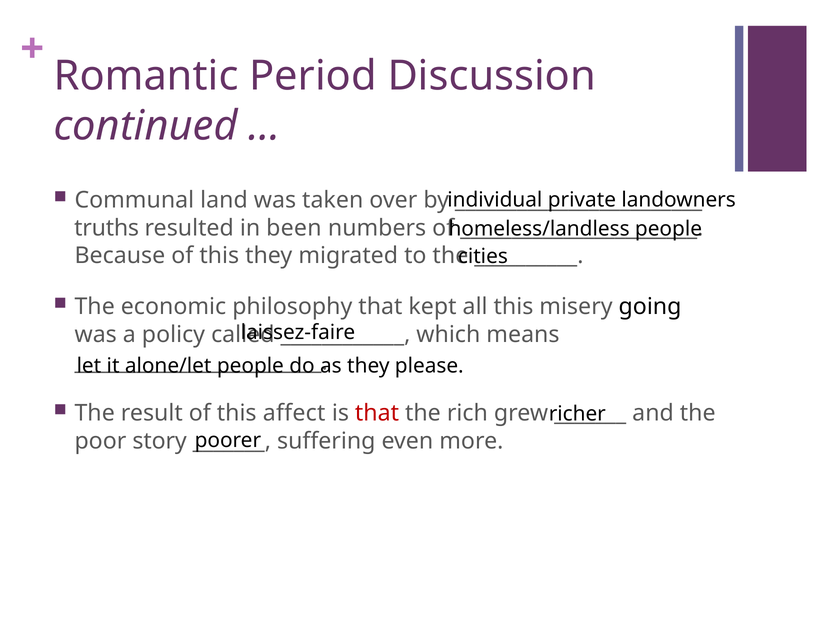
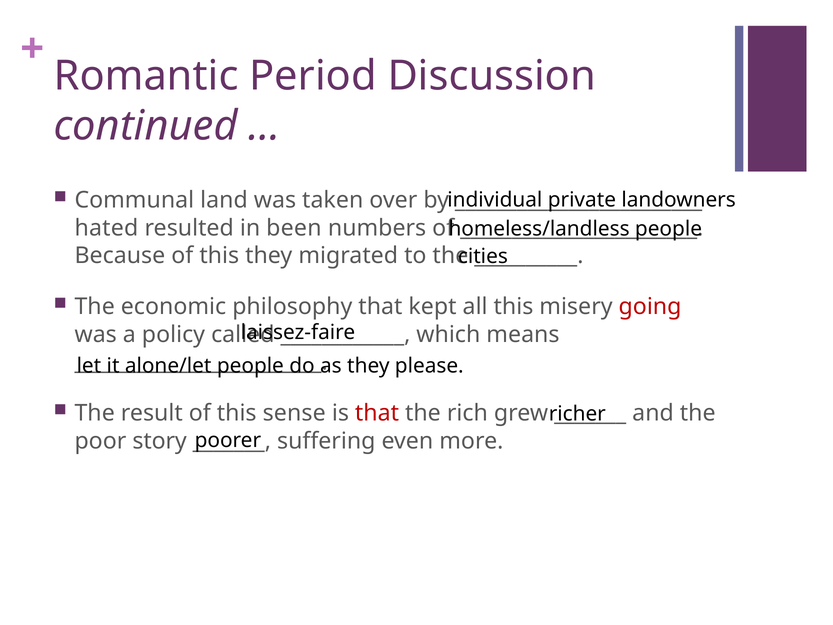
truths: truths -> hated (106, 228)
going colour: black -> red (650, 307)
affect: affect -> sense (294, 413)
